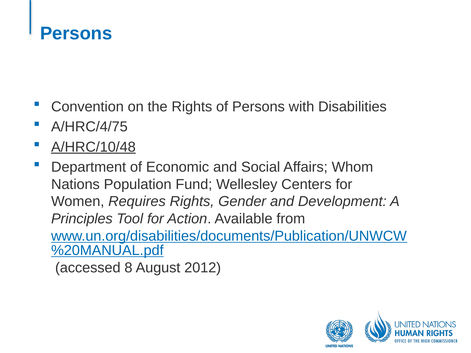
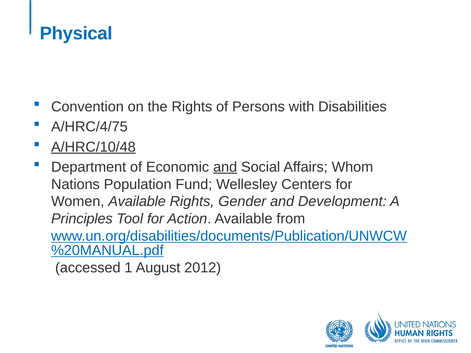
Persons: Persons -> Physical (76, 33)
and underline: none -> present (225, 167)
Women Requires: Requires -> Available (137, 202)
8: 8 -> 1 (128, 268)
